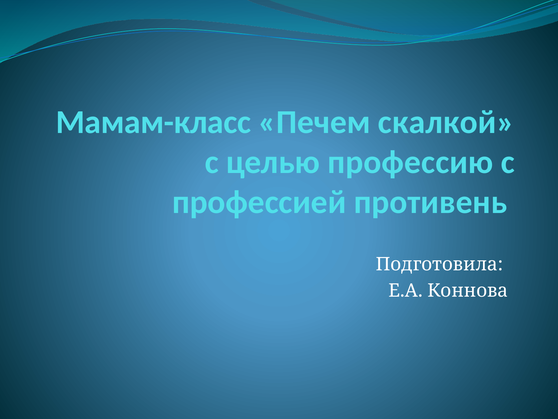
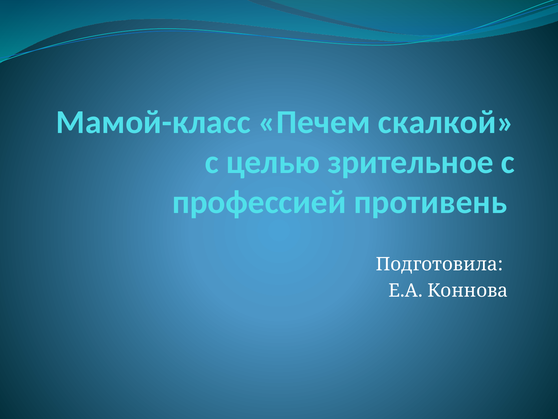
Мамам-класс: Мамам-класс -> Мамой-класс (153, 122)
профессию: профессию -> зрительное (410, 162)
